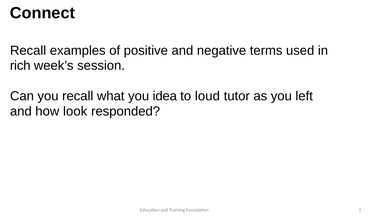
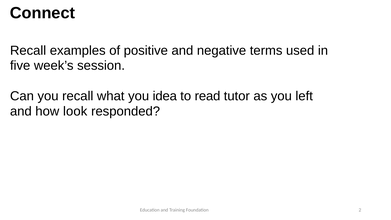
rich: rich -> five (20, 66)
loud: loud -> read (208, 96)
